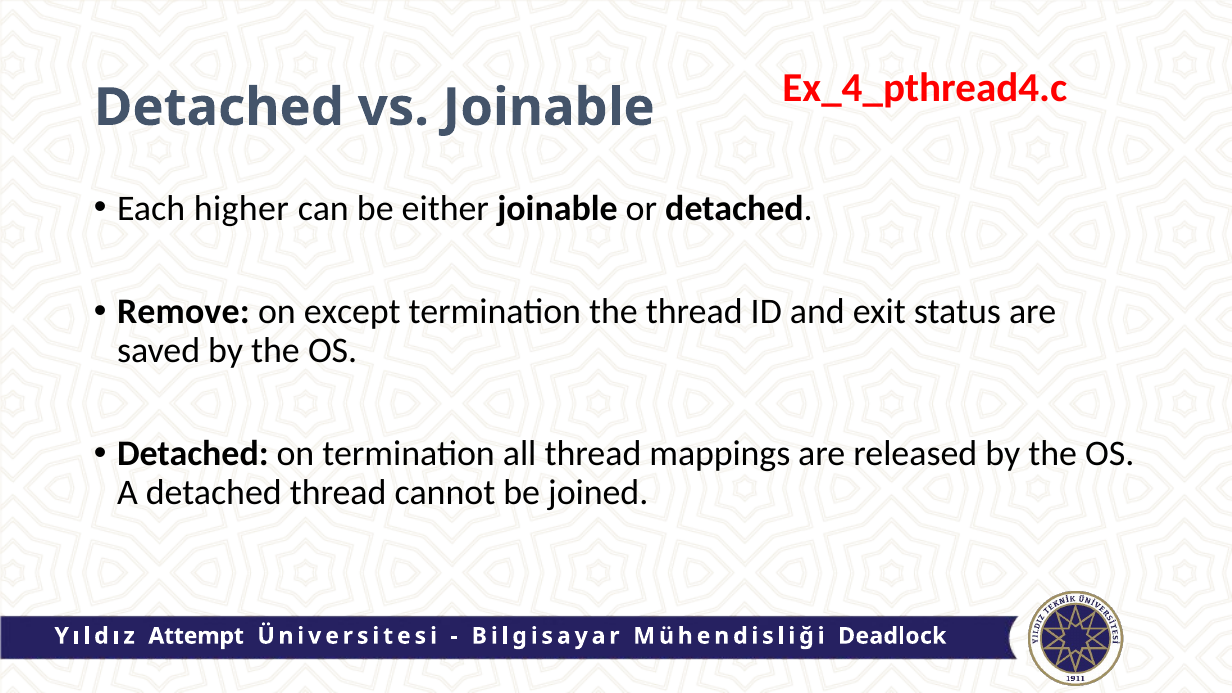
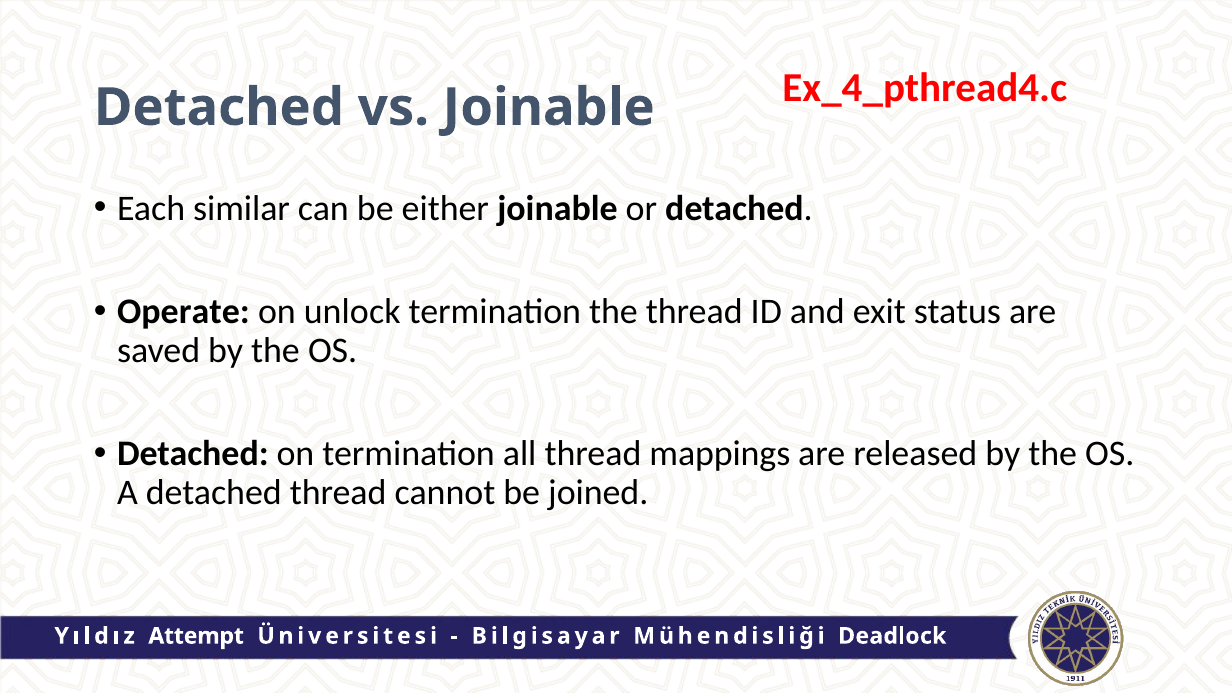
higher: higher -> similar (242, 208)
Remove: Remove -> Operate (183, 312)
except: except -> unlock (352, 312)
